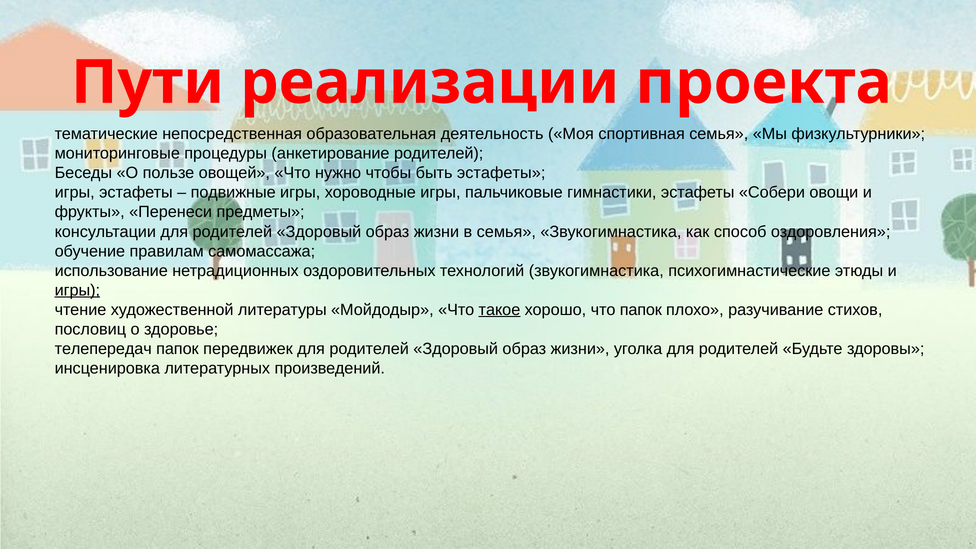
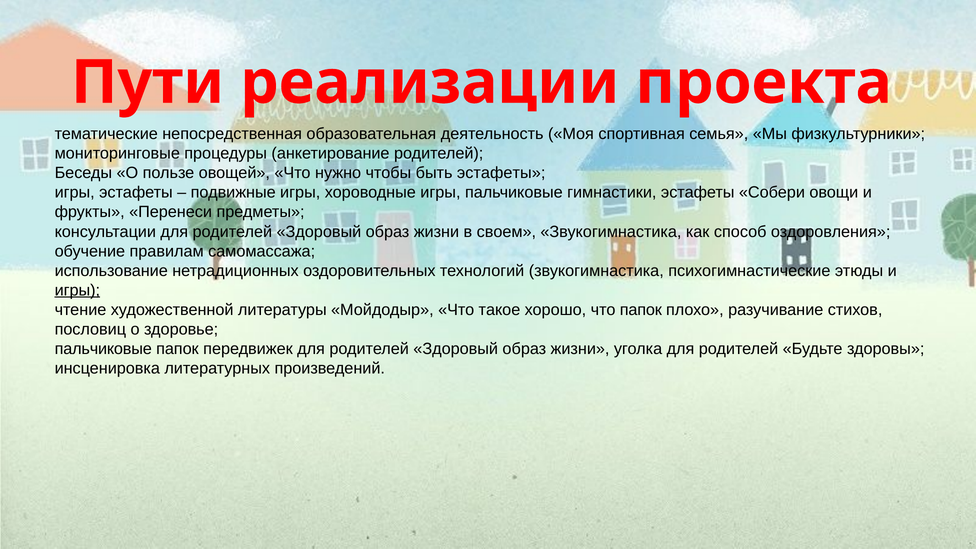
в семья: семья -> своем (506, 232)
такое underline: present -> none (499, 310)
телепередач: телепередач -> пальчиковые (103, 349)
